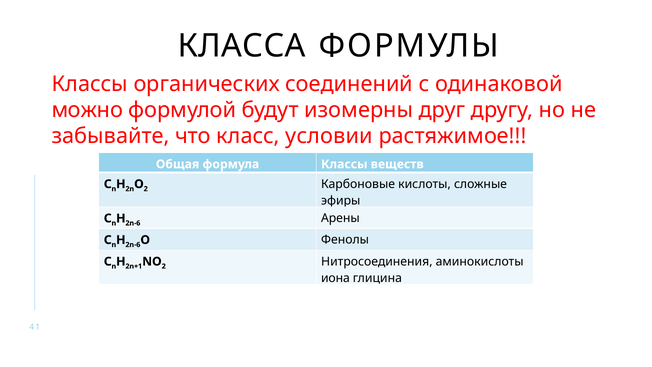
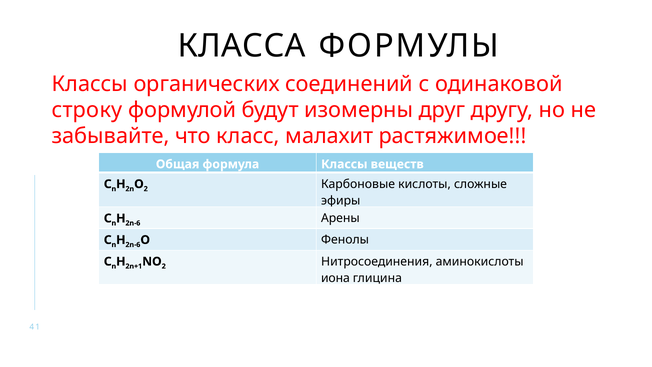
можно: можно -> строку (87, 110)
условии: условии -> малахит (329, 136)
